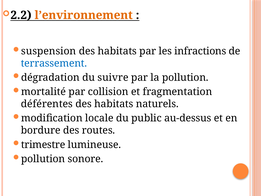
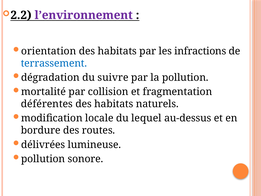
l’environnement colour: orange -> purple (84, 15)
suspension: suspension -> orientation (49, 51)
public: public -> lequel (146, 118)
trimestre: trimestre -> délivrées (43, 144)
